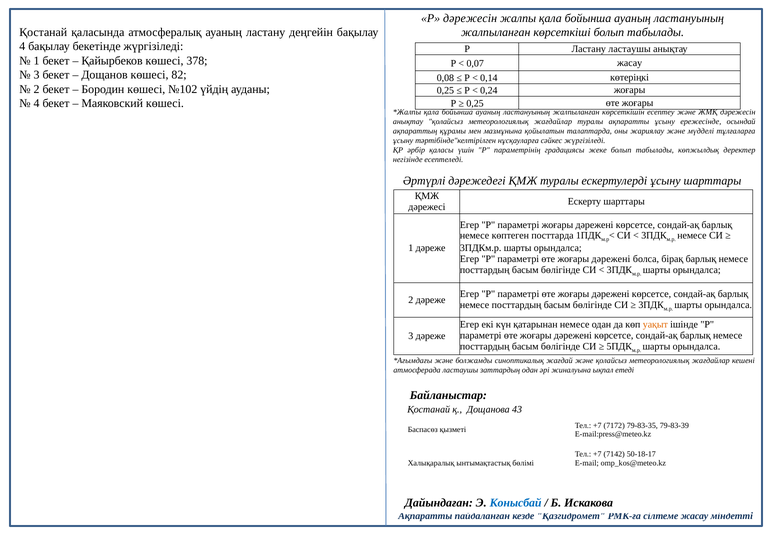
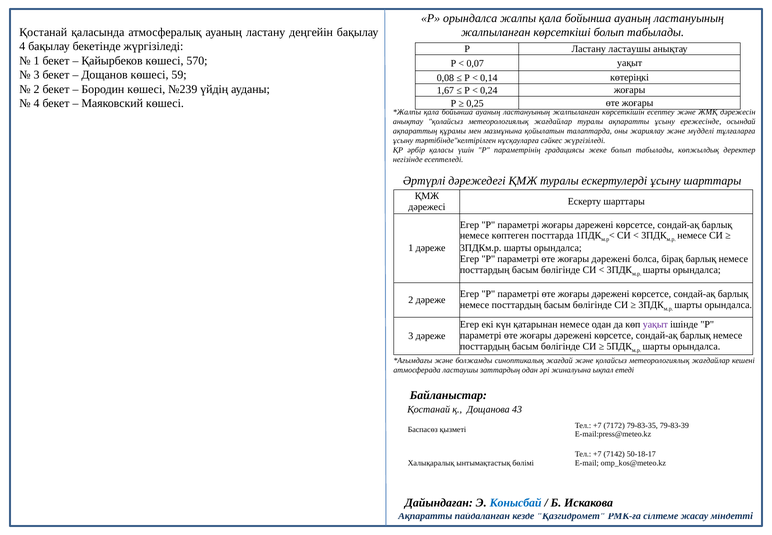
Р дәрежесін: дәрежесін -> орындалса (470, 18)
378: 378 -> 570 (197, 61)
0,07 жасау: жасау -> уақыт (630, 63)
82: 82 -> 59 (179, 75)
№102: №102 -> №239 (183, 89)
0,25: 0,25 -> 1,67 (445, 90)
уақыт colour: orange -> purple (655, 324)
